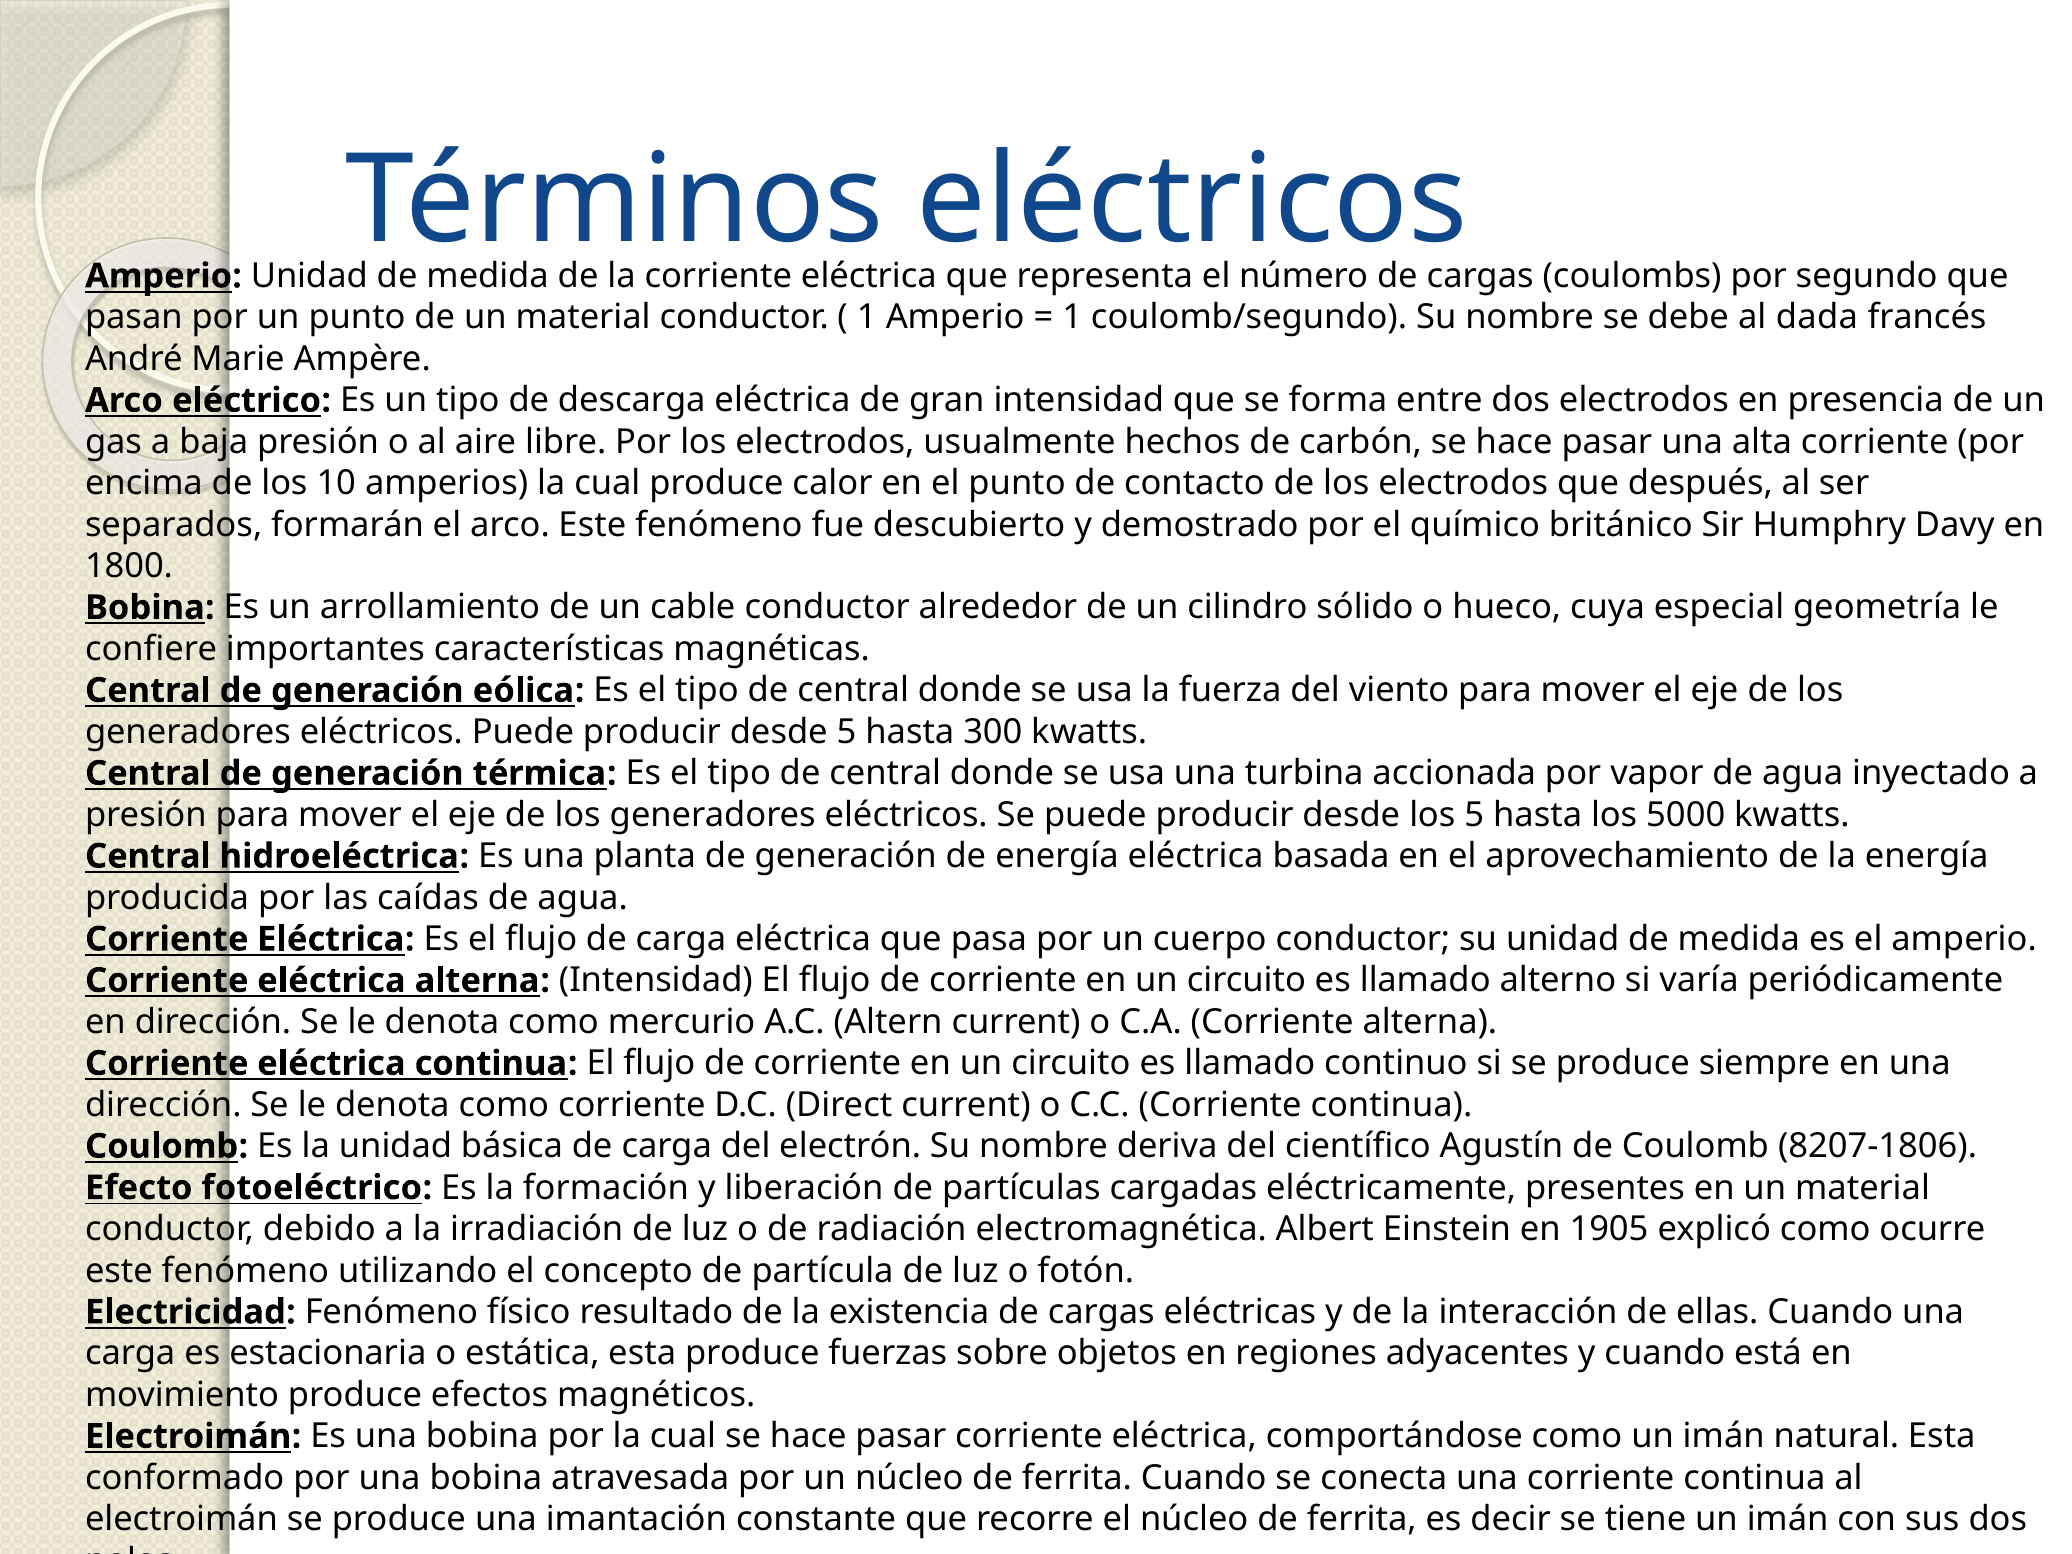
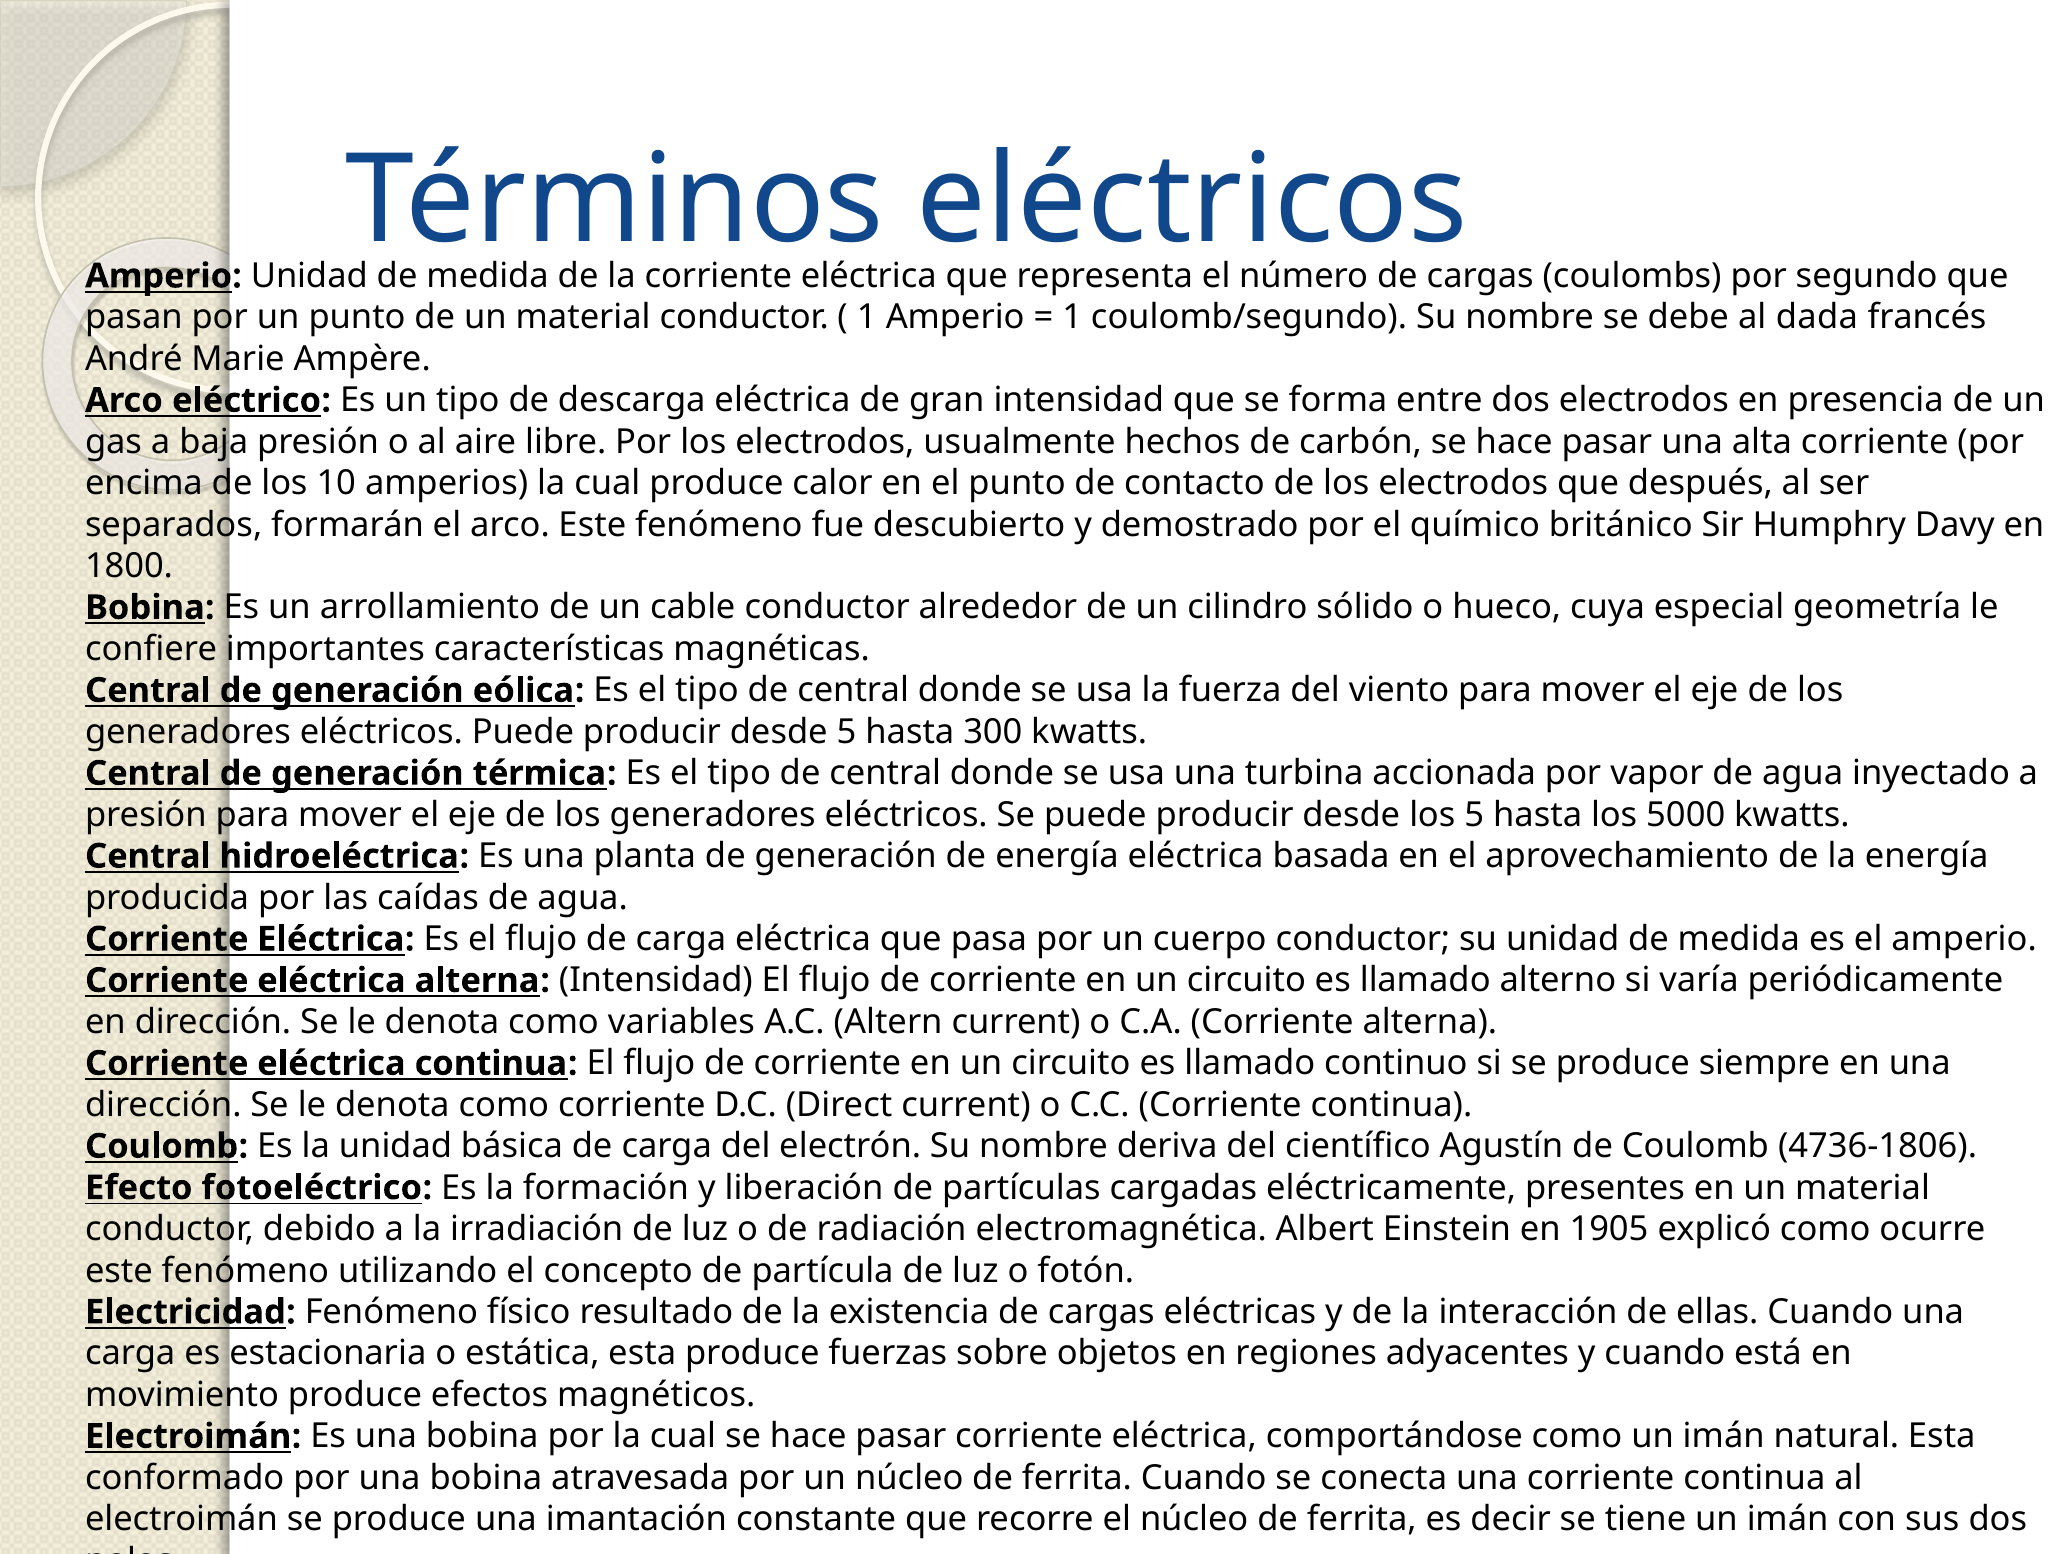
mercurio: mercurio -> variables (681, 1022)
8207-1806: 8207-1806 -> 4736-1806 (1878, 1146)
